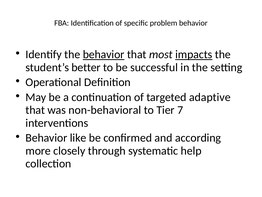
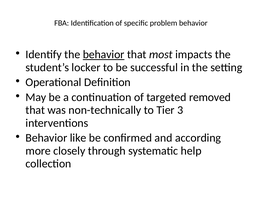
impacts underline: present -> none (194, 54)
better: better -> locker (86, 67)
adaptive: adaptive -> removed (210, 97)
non-behavioral: non-behavioral -> non-technically (105, 110)
7: 7 -> 3 (180, 110)
